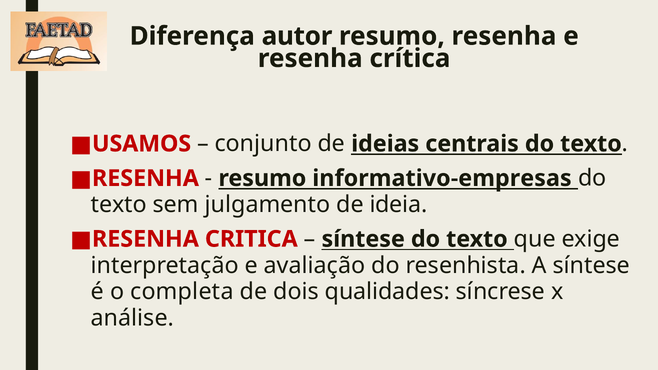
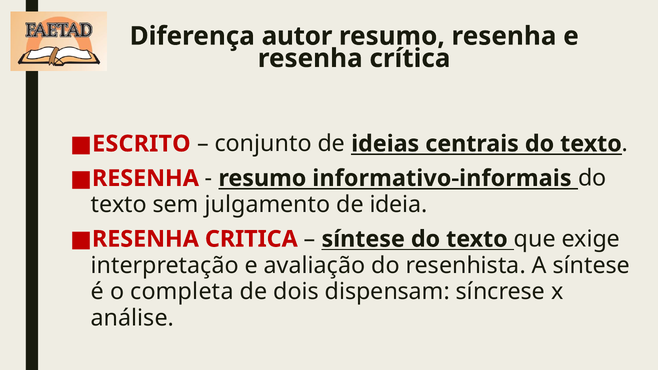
USAMOS: USAMOS -> ESCRITO (141, 144)
informativo-empresas: informativo-empresas -> informativo-informais (442, 178)
qualidades: qualidades -> dispensam (387, 292)
